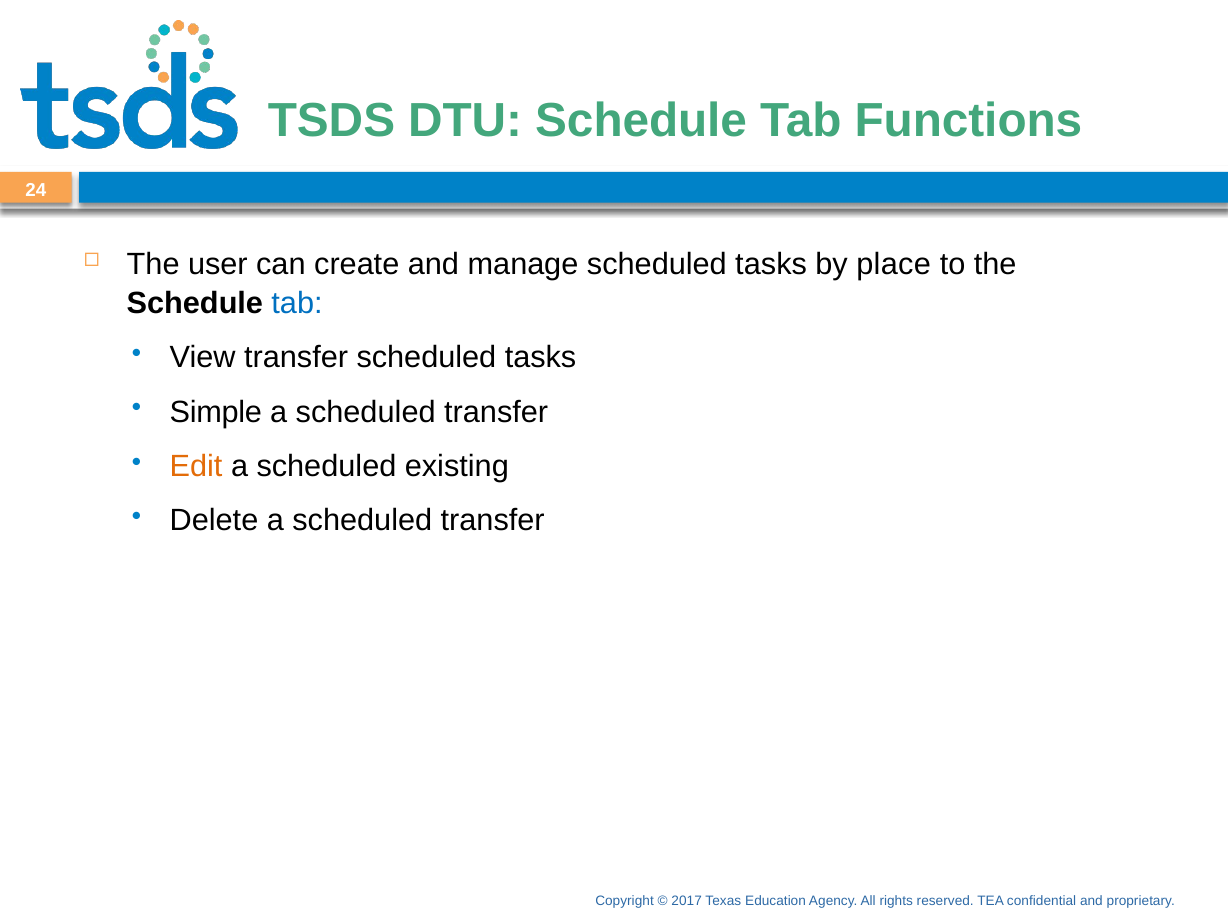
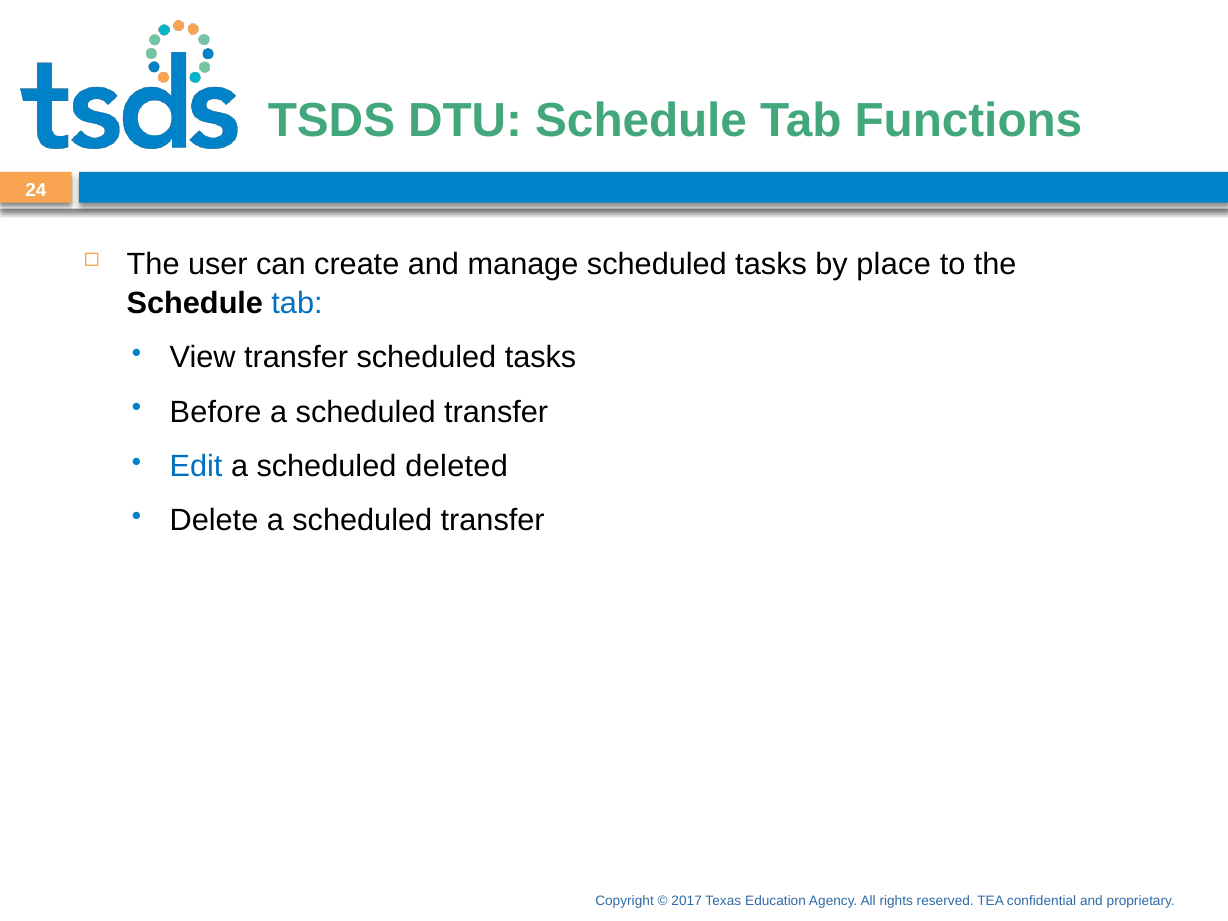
Simple: Simple -> Before (216, 412)
Edit colour: orange -> blue (196, 466)
existing: existing -> deleted (457, 466)
